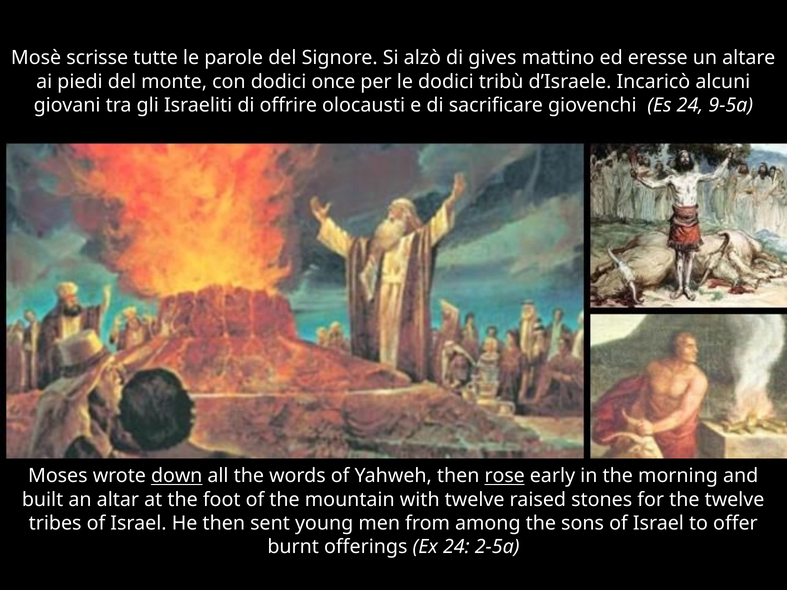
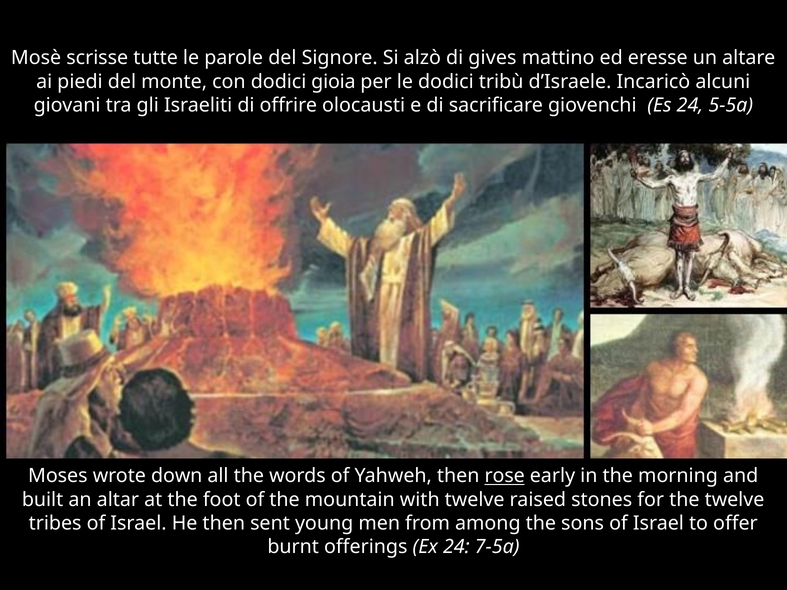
once: once -> gioia (333, 82)
9-5a: 9-5a -> 5-5a (731, 105)
down underline: present -> none (177, 476)
2-5a: 2-5a -> 7-5a (497, 547)
